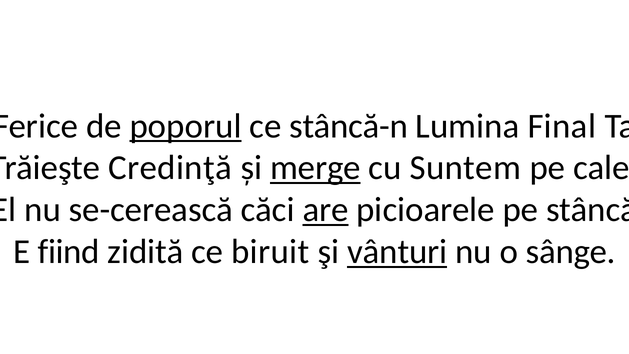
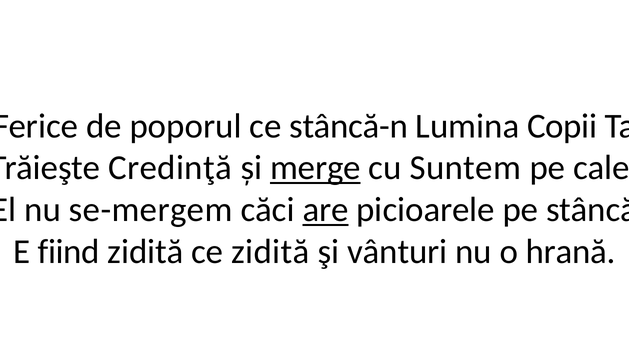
poporul underline: present -> none (186, 126)
Final: Final -> Copii (562, 126)
se-cerească: se-cerească -> se-mergem (151, 210)
ce biruit: biruit -> zidită (270, 252)
vânturi underline: present -> none (397, 252)
sânge: sânge -> hrană (571, 252)
